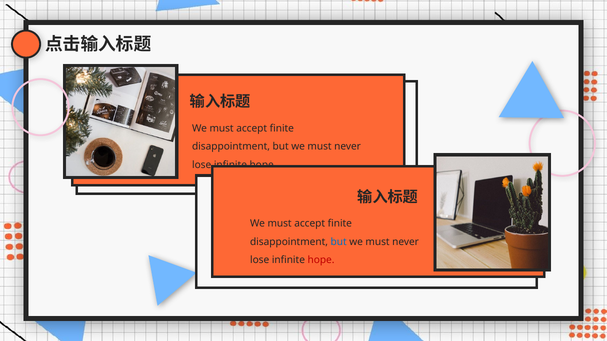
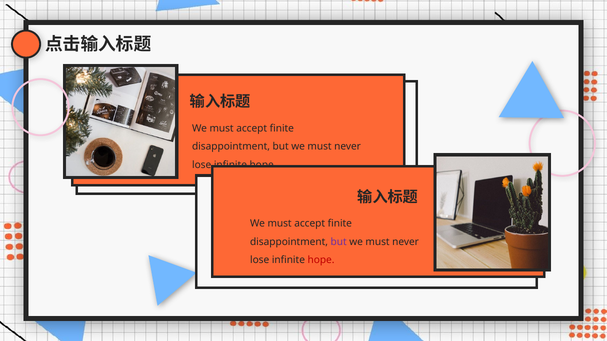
but colour: blue -> purple (339, 242)
